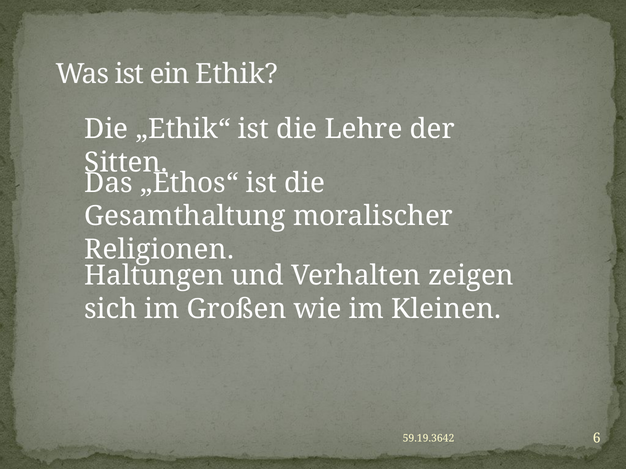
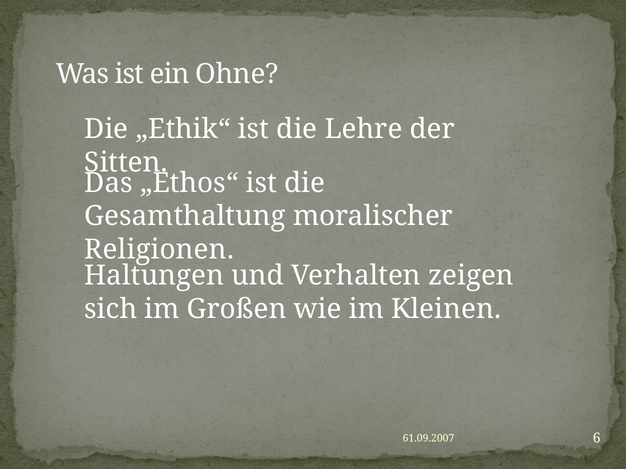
Ethik: Ethik -> Ohne (237, 74)
59.19.3642: 59.19.3642 -> 61.09.2007 (429, 439)
